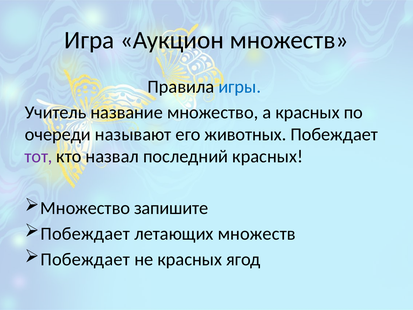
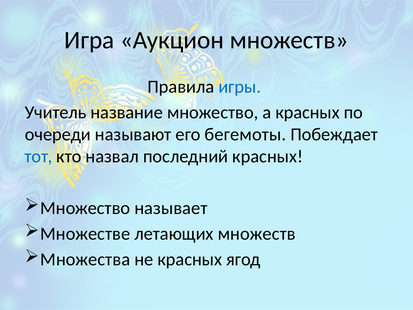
животных: животных -> бегемоты (245, 134)
тот colour: purple -> blue (39, 156)
запишите: запишите -> называет (171, 208)
Побеждает: Побеждает -> Множестве (85, 234)
Побеждает: Побеждает -> Множества (85, 259)
